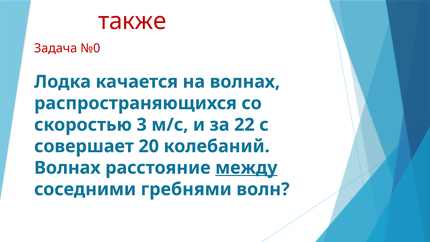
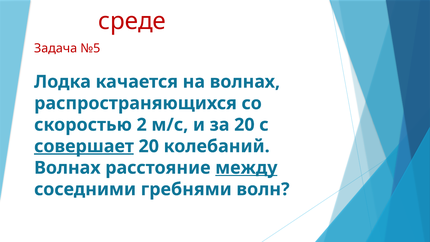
также: также -> среде (132, 21)
№0: №0 -> №5 (90, 48)
3: 3 -> 2 (142, 125)
за 22: 22 -> 20 (244, 125)
совершает underline: none -> present (84, 146)
